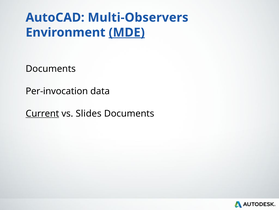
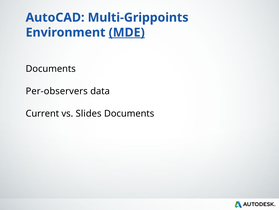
Multi-Observers: Multi-Observers -> Multi-Grippoints (138, 17)
Per-invocation: Per-invocation -> Per-observers (57, 91)
Current underline: present -> none (42, 113)
